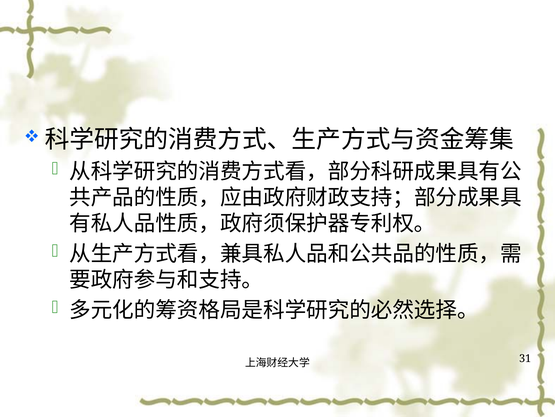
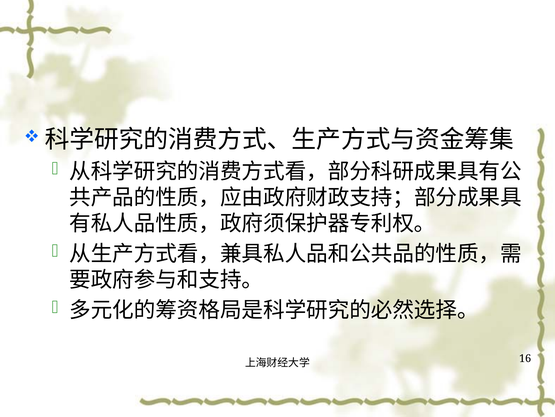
31: 31 -> 16 (525, 358)
